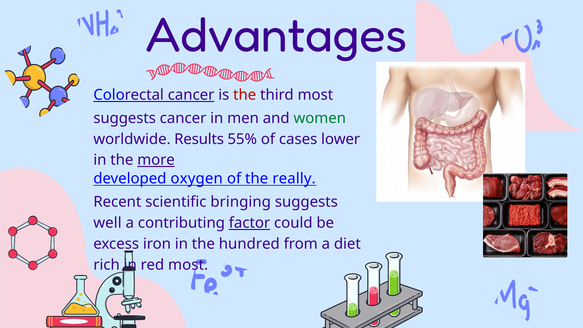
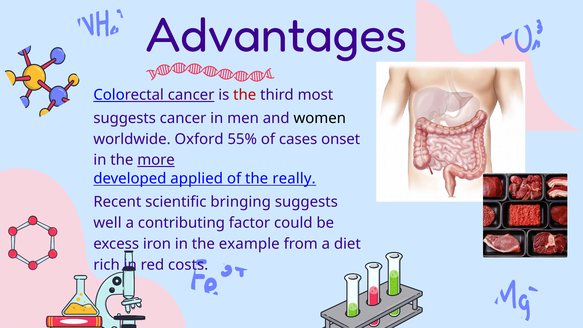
women colour: green -> black (320, 118)
Results: Results -> Oxford (199, 139)
lower: lower -> onset (341, 139)
oxygen: oxygen -> applied (197, 179)
factor underline: present -> none (250, 223)
hundred: hundred -> example (249, 244)
red most: most -> costs (188, 265)
